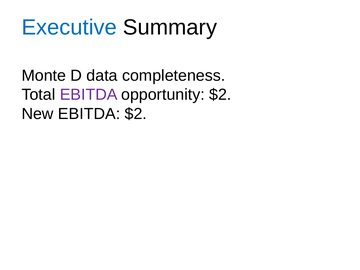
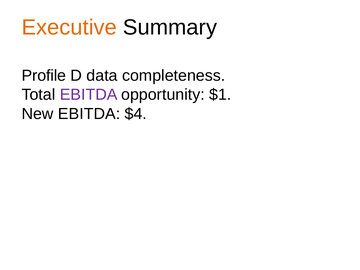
Executive colour: blue -> orange (69, 27)
Monte: Monte -> Profile (44, 75)
opportunity $2: $2 -> $1 (220, 95)
EBITDA $2: $2 -> $4 (136, 114)
